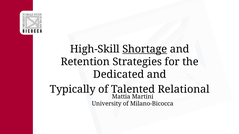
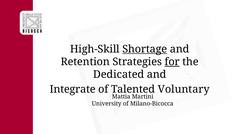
for underline: none -> present (172, 62)
Typically: Typically -> Integrate (73, 90)
Relational: Relational -> Voluntary (184, 90)
